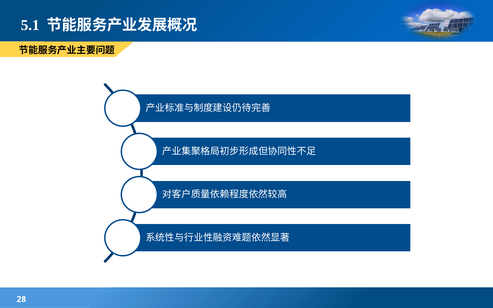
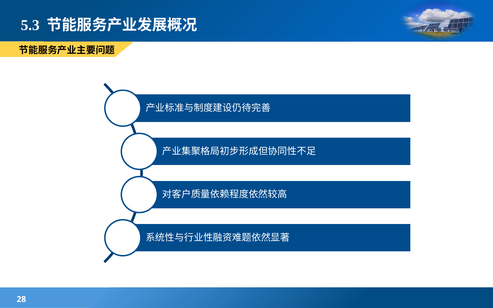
5.1: 5.1 -> 5.3 (30, 25)
